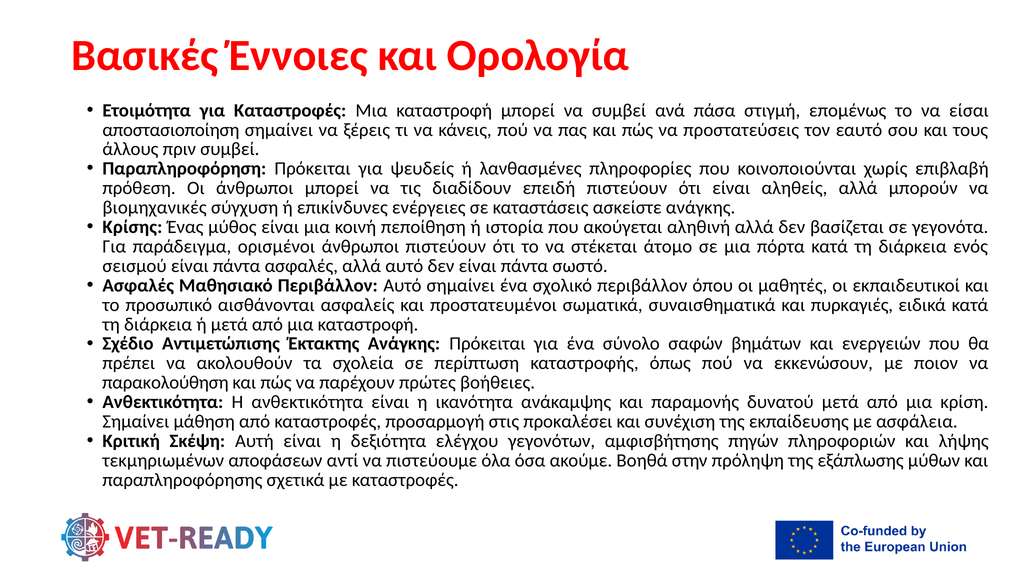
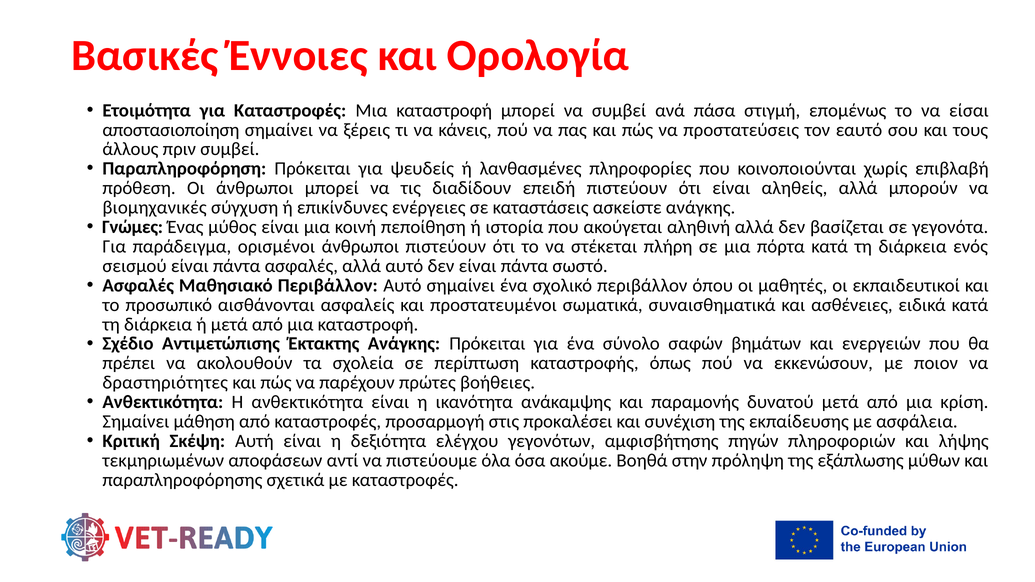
Κρίσης: Κρίσης -> Γνώμες (133, 227)
άτομο: άτομο -> πλήρη (668, 247)
πυρκαγιές: πυρκαγιές -> ασθένειες (852, 305)
παρακολούθηση: παρακολούθηση -> δραστηριότητες (165, 383)
